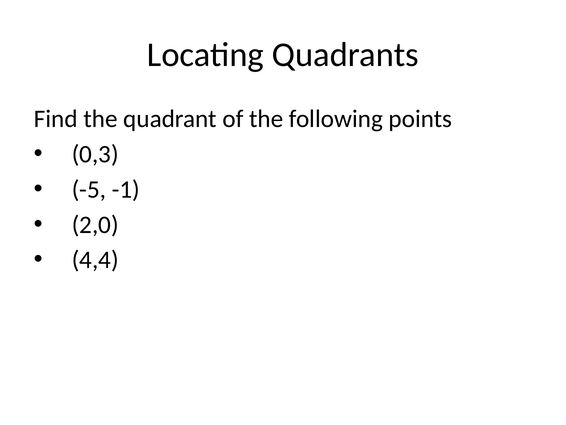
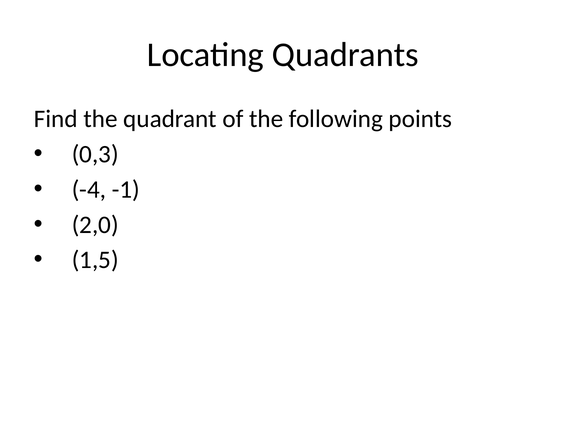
-5: -5 -> -4 (89, 189)
4,4: 4,4 -> 1,5 (95, 260)
